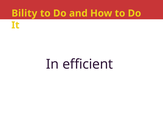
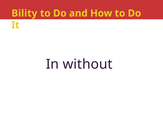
efficient: efficient -> without (88, 64)
